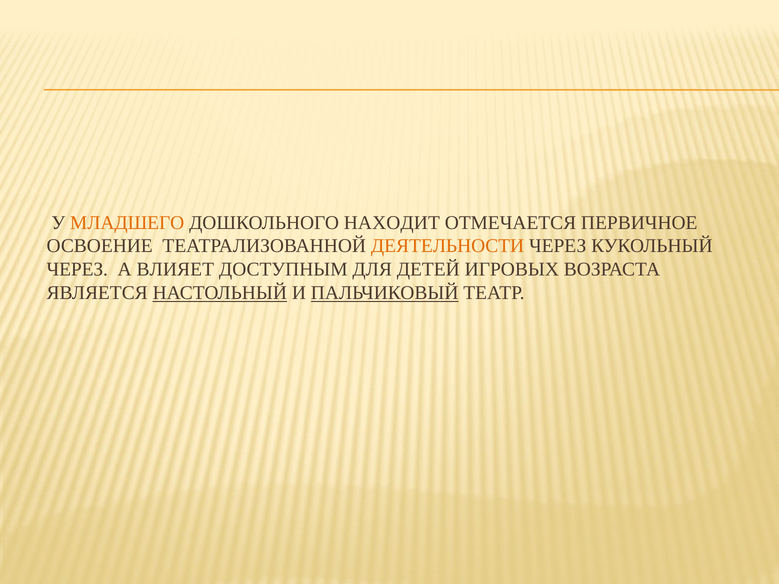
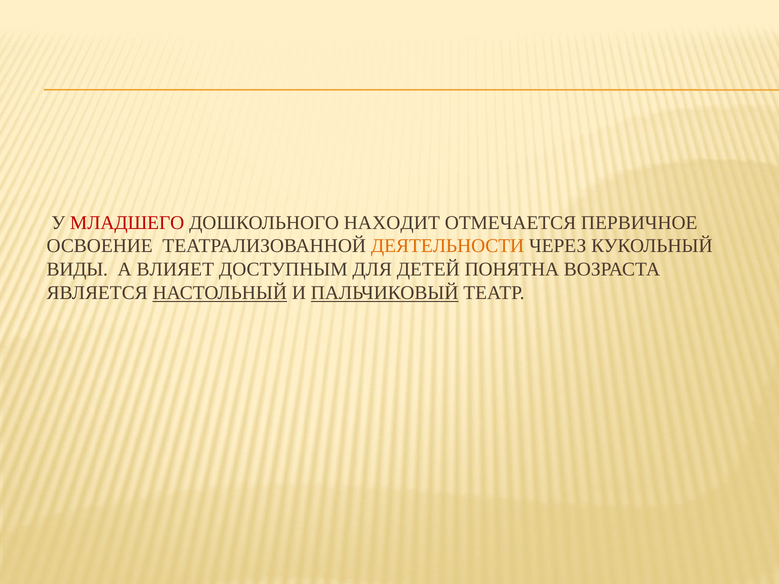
МЛАДШЕГО colour: orange -> red (127, 223)
ЧЕРЕЗ: ЧЕРЕЗ -> ВИДЫ (77, 270)
ИГРОВЫХ: ИГРОВЫХ -> ПОНЯТНА (512, 270)
